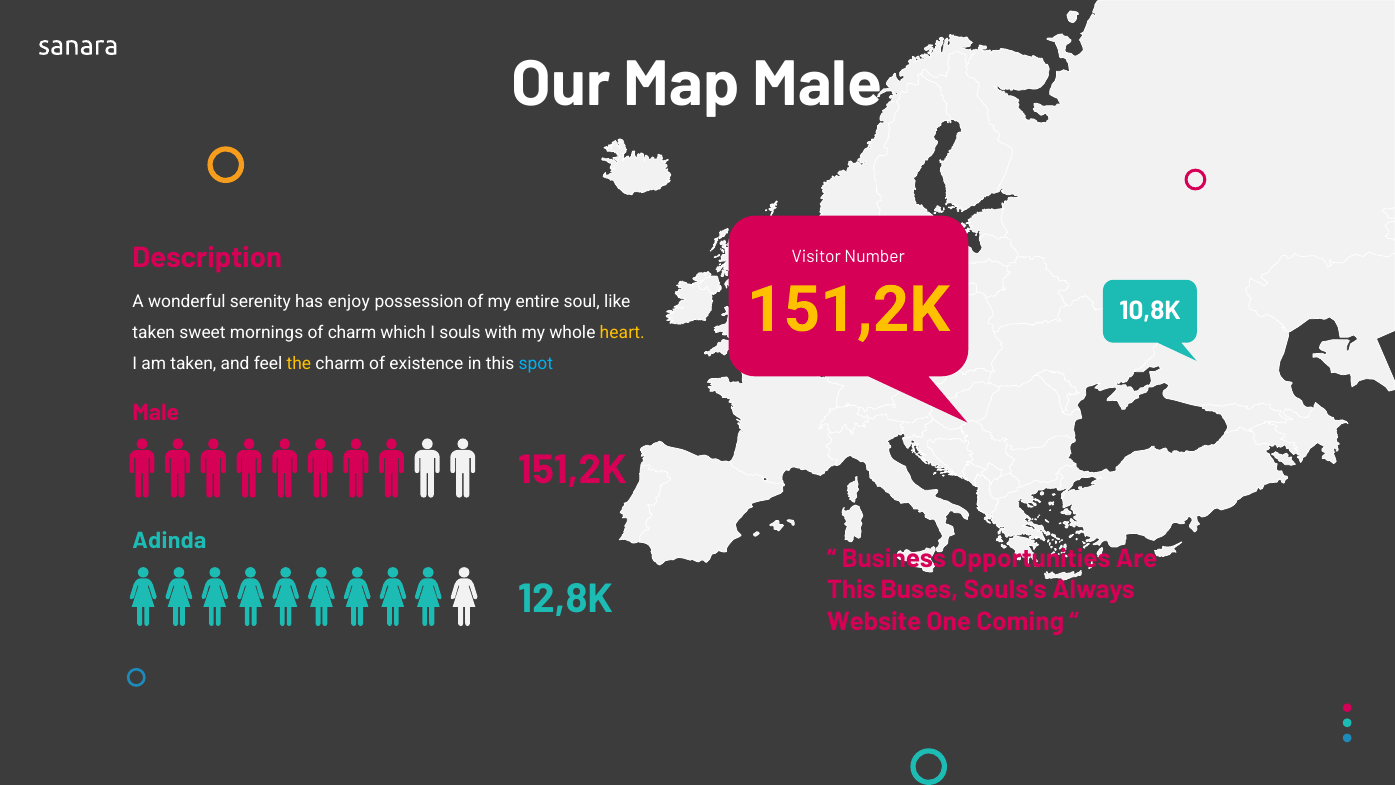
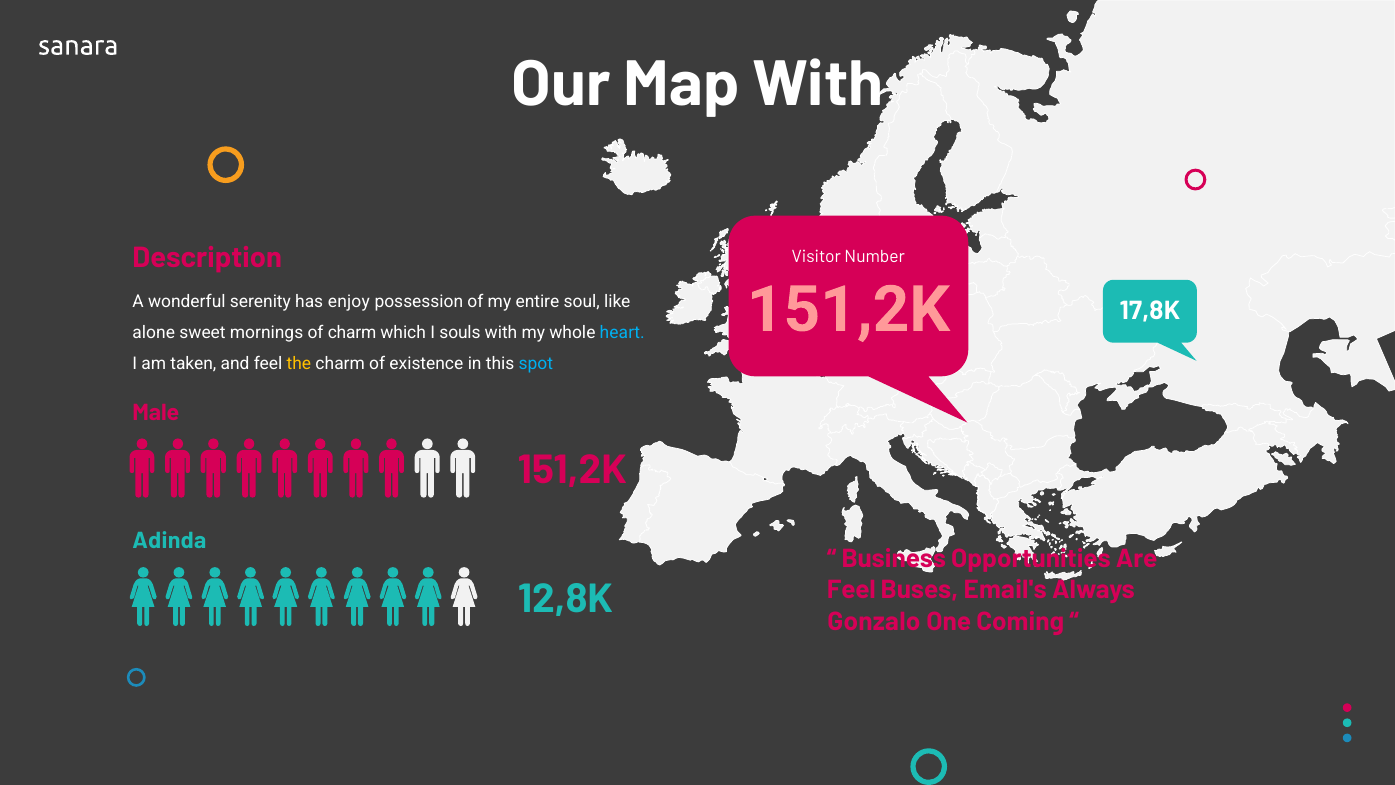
Map Male: Male -> With (818, 85)
151,2K colour: yellow -> pink (848, 310)
10,8K: 10,8K -> 17,8K (1150, 311)
taken: taken -> alone (154, 333)
heart colour: yellow -> light blue (622, 333)
This: This -> Feel (851, 590)
Souls's: Souls's -> Email's (1005, 590)
Website: Website -> Gonzalo (874, 621)
